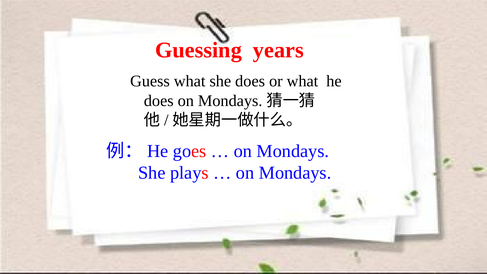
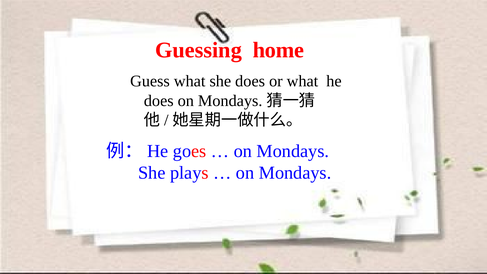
years: years -> home (278, 50)
